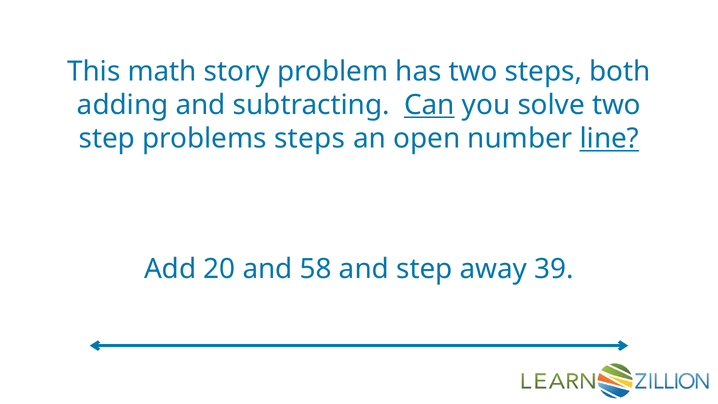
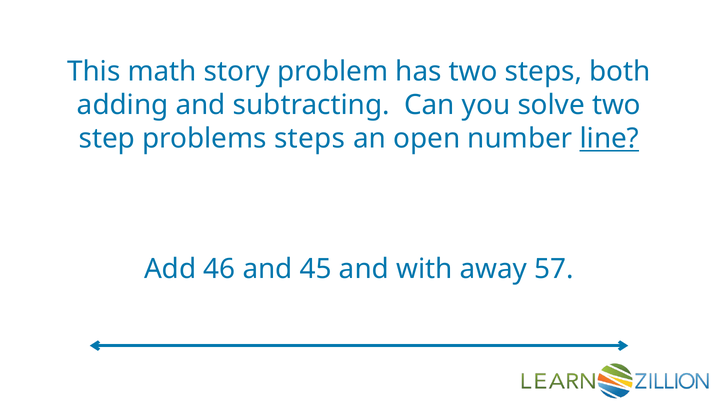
Can underline: present -> none (429, 105)
20: 20 -> 46 (219, 269)
58: 58 -> 45 (316, 269)
and step: step -> with (424, 269)
39: 39 -> 57 (554, 269)
